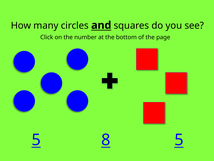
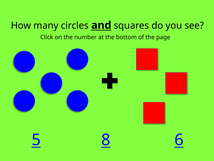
8 5: 5 -> 6 (179, 140)
